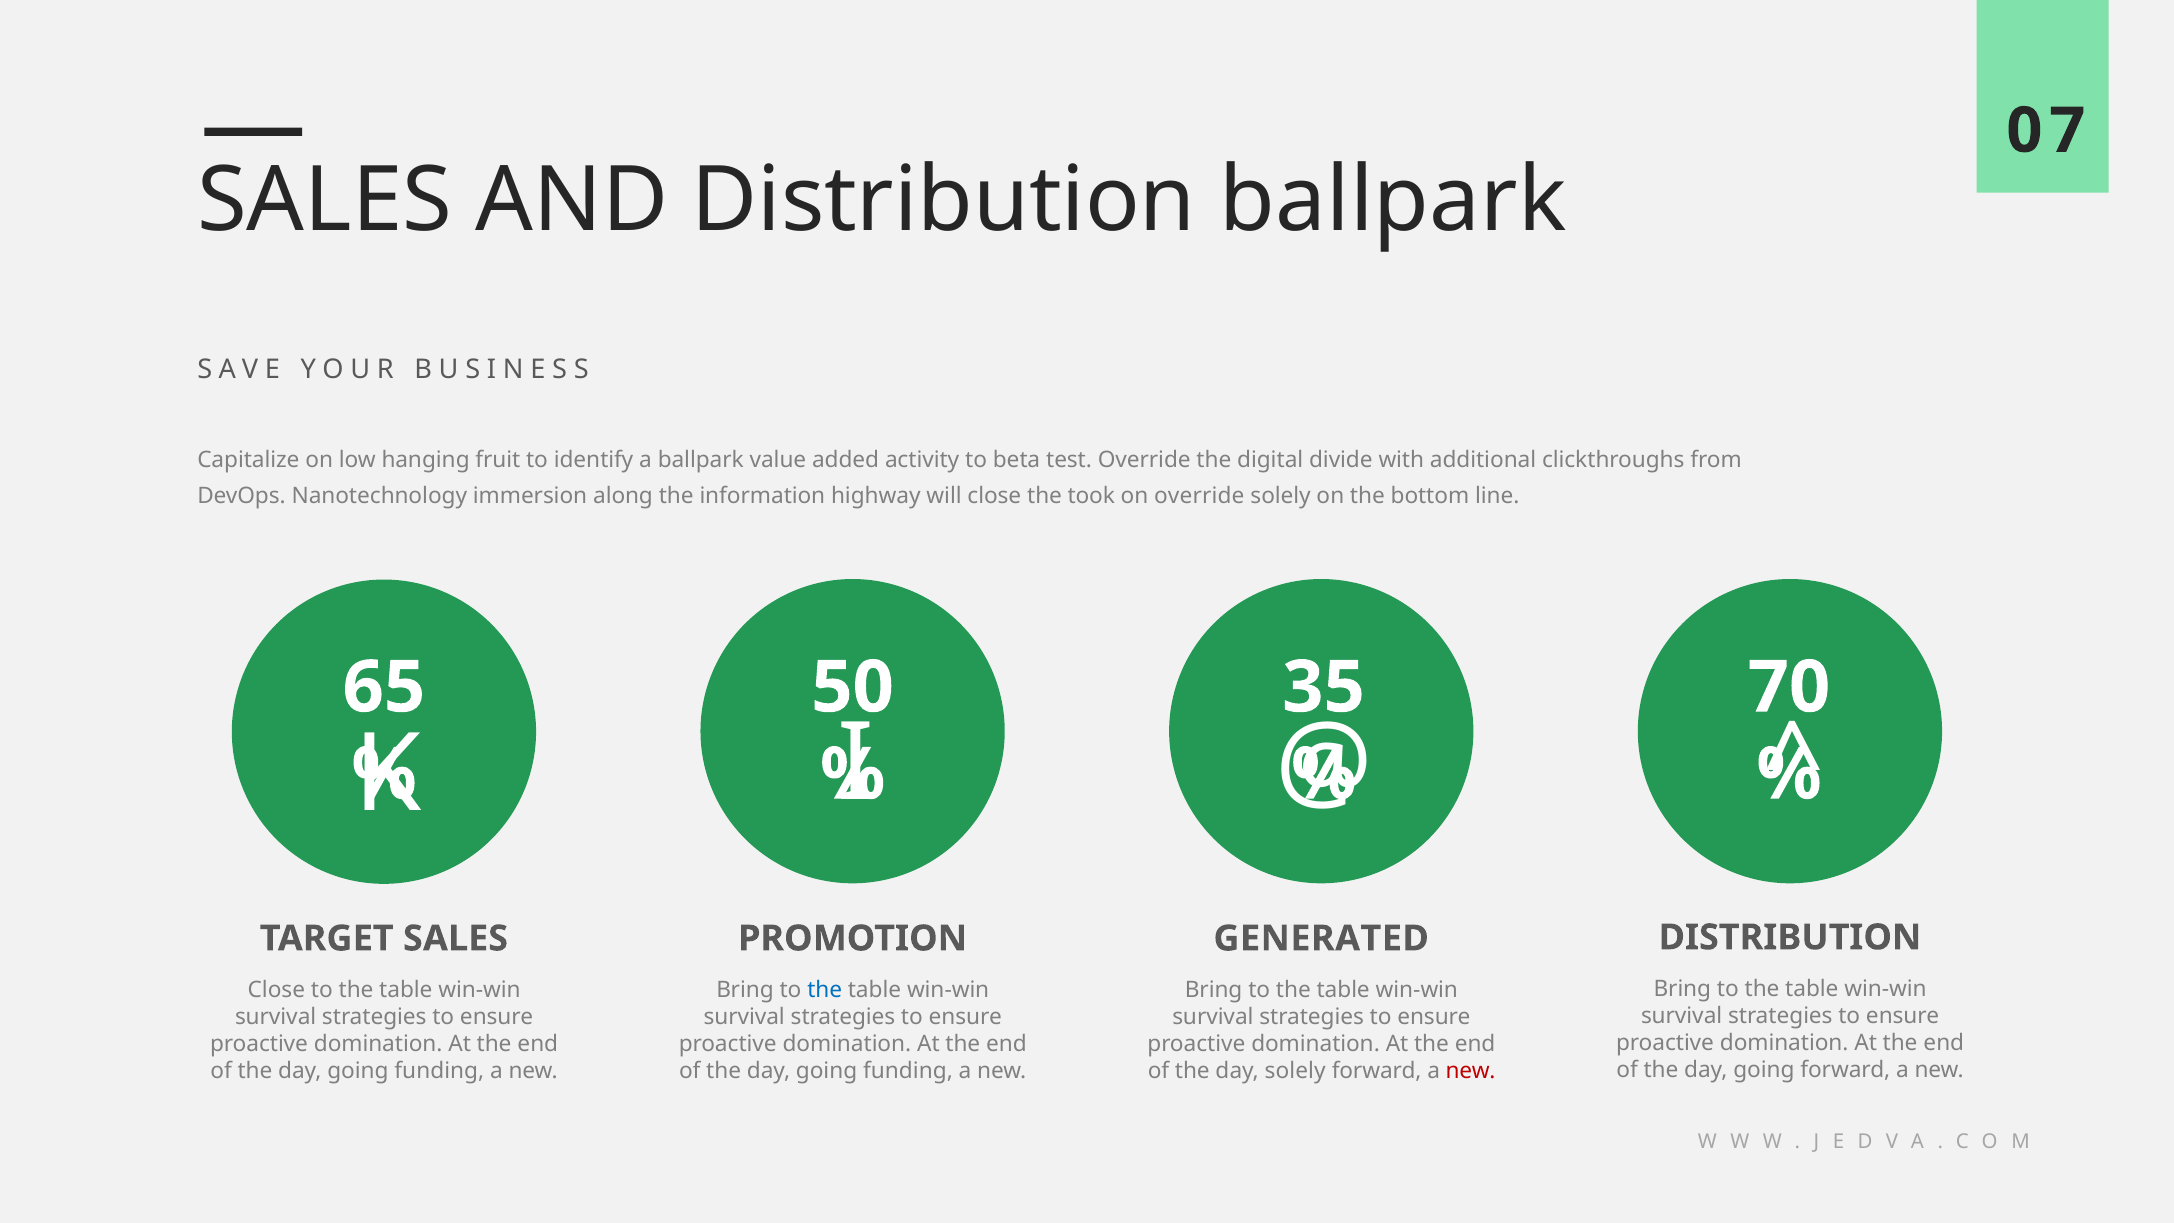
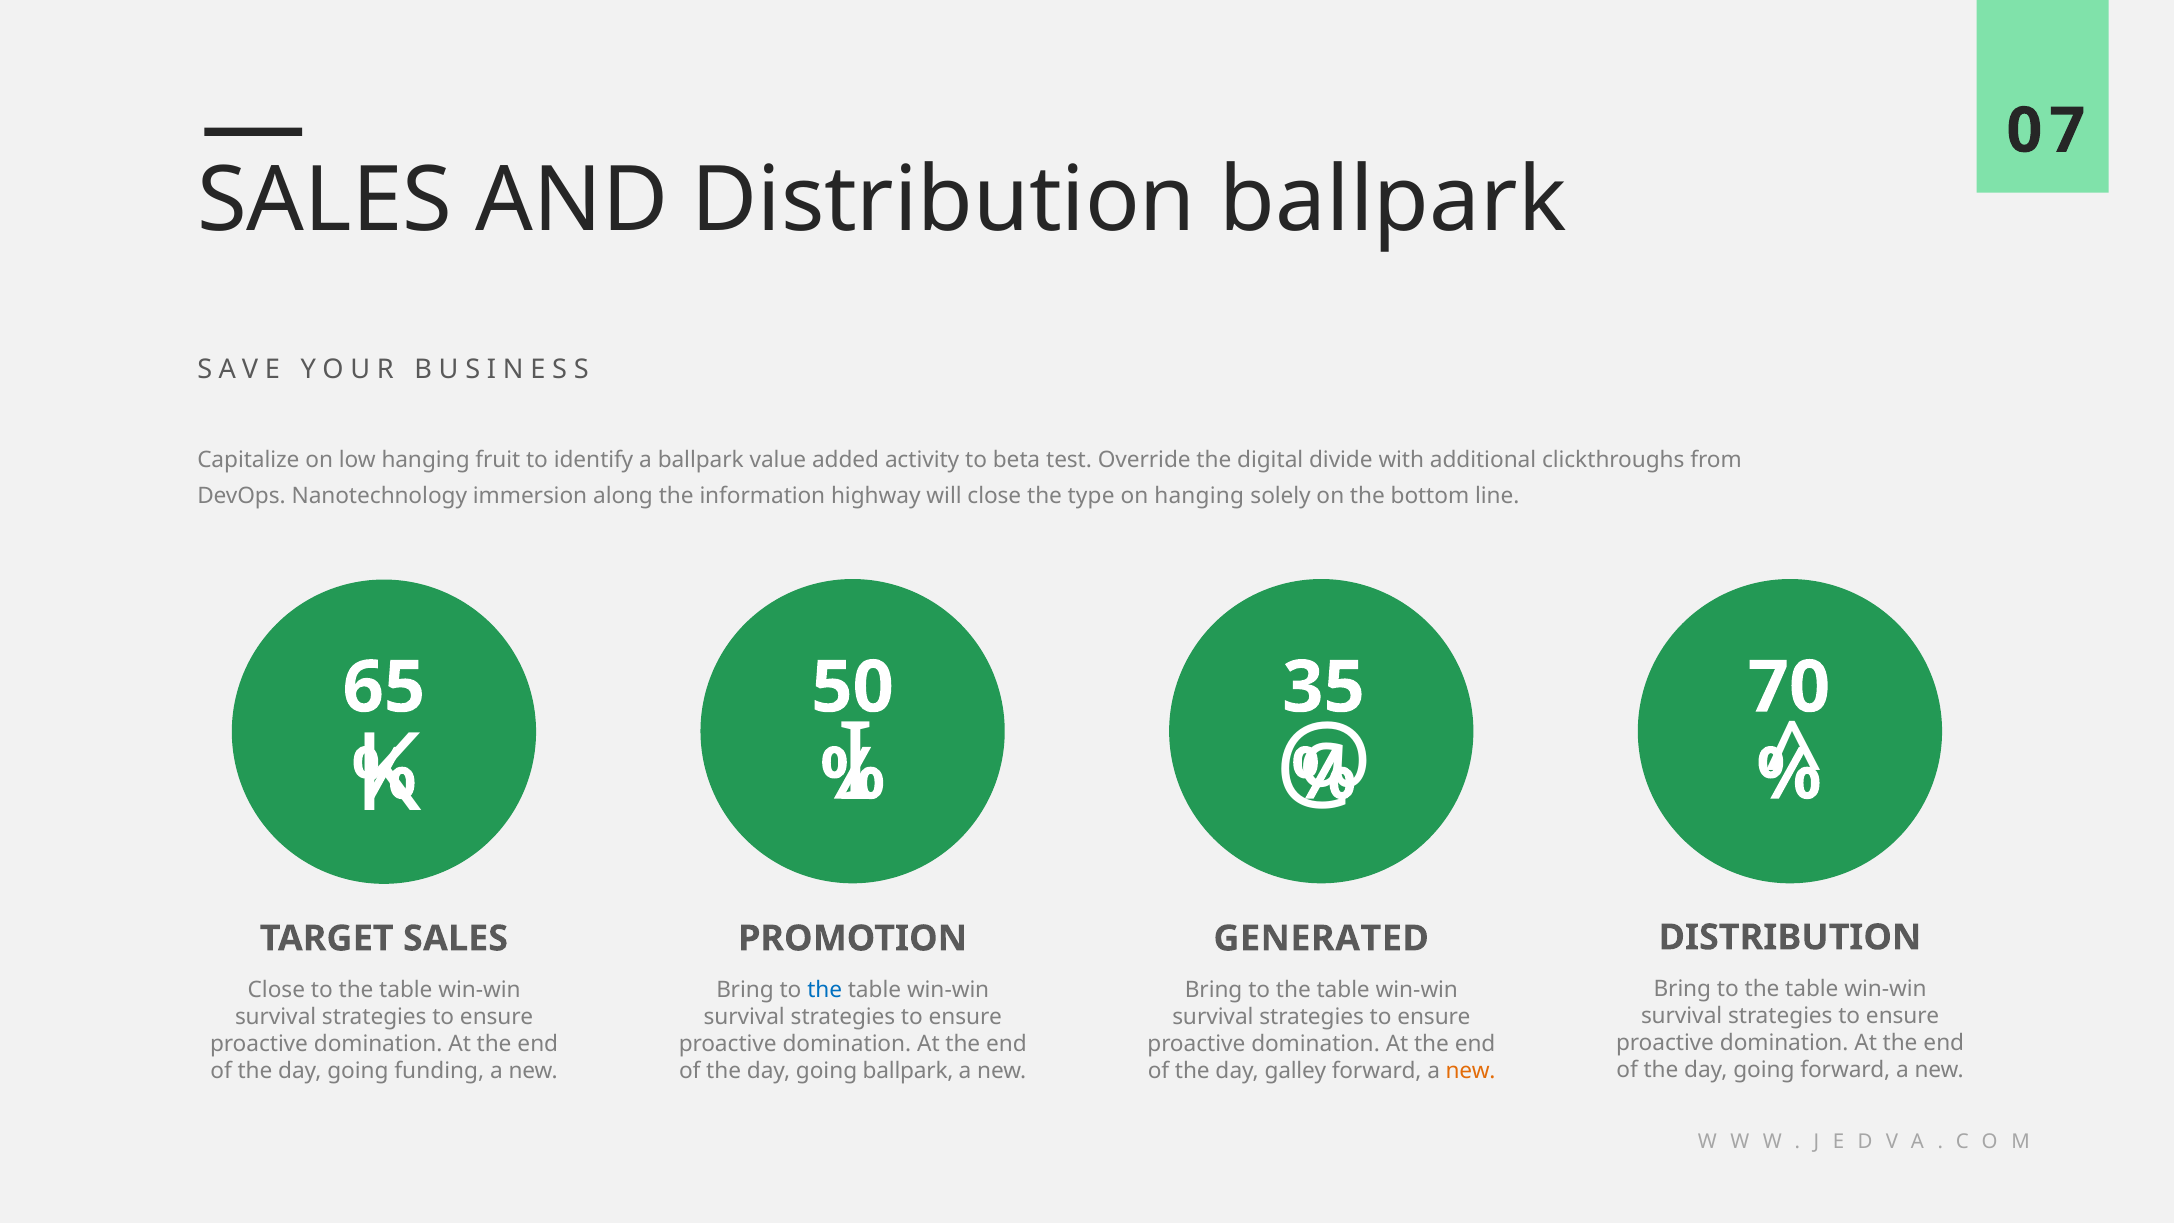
took: took -> type (1091, 496)
on override: override -> hanging (1199, 496)
funding: funding -> ballpark (908, 1071)
day solely: solely -> galley (1295, 1071)
new colour: red -> orange (1471, 1071)
